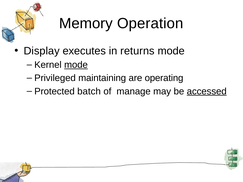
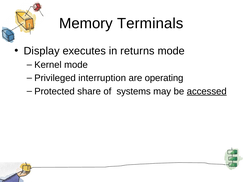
Operation: Operation -> Terminals (150, 24)
mode underline: present -> none (76, 65)
maintaining: maintaining -> interruption (102, 78)
batch: batch -> share (89, 91)
manage: manage -> systems (134, 91)
